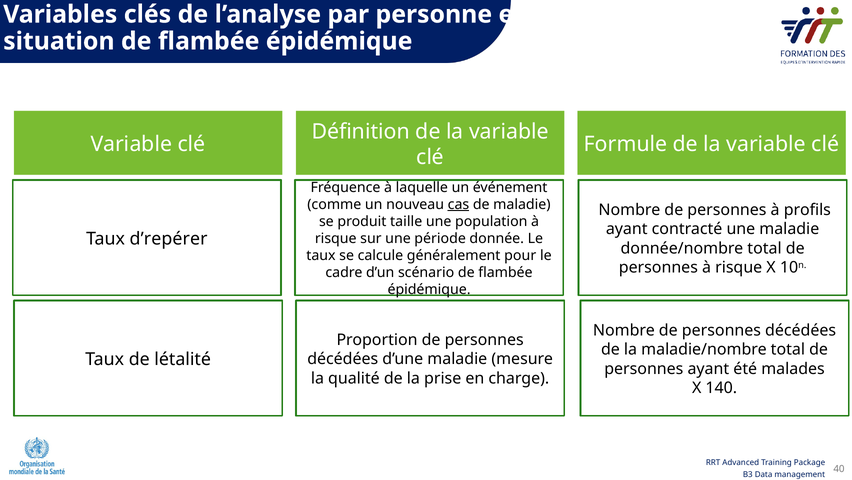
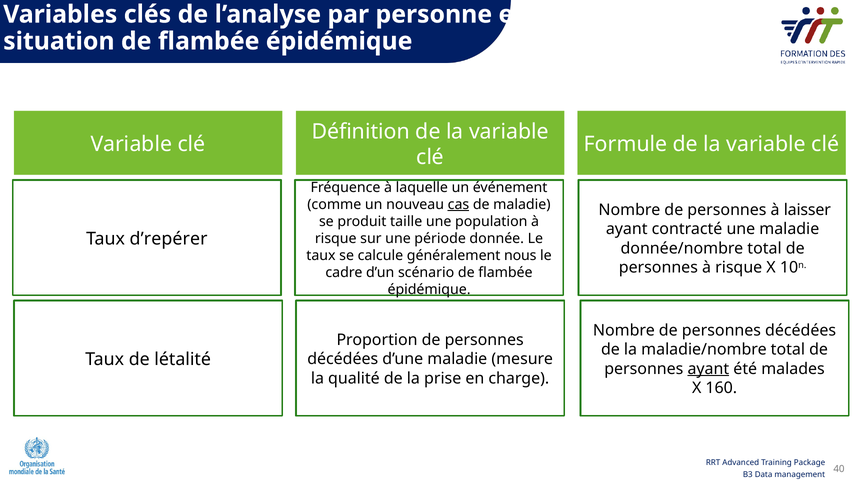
profils: profils -> laisser (807, 210)
pour: pour -> nous (520, 255)
ayant underline: none -> present (708, 368)
140: 140 -> 160 (721, 387)
